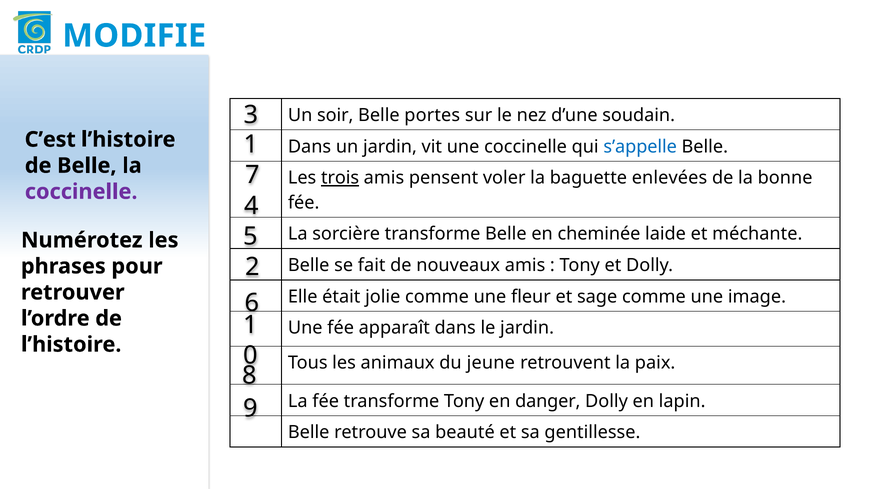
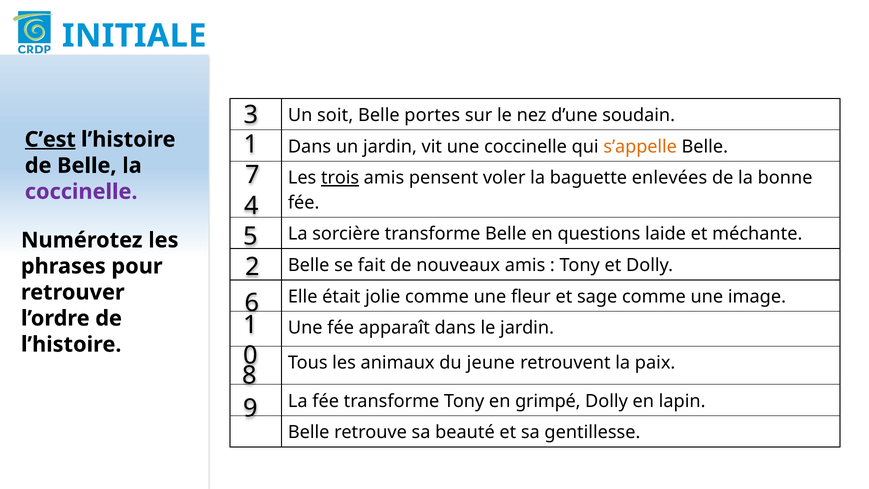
MODIFIE: MODIFIE -> INITIALE (134, 36)
soir: soir -> soit (335, 115)
C’est underline: none -> present (50, 139)
s’appelle colour: blue -> orange (640, 147)
cheminée: cheminée -> questions (599, 234)
danger: danger -> grimpé (548, 401)
